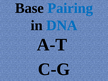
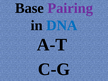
Pairing colour: blue -> purple (70, 8)
